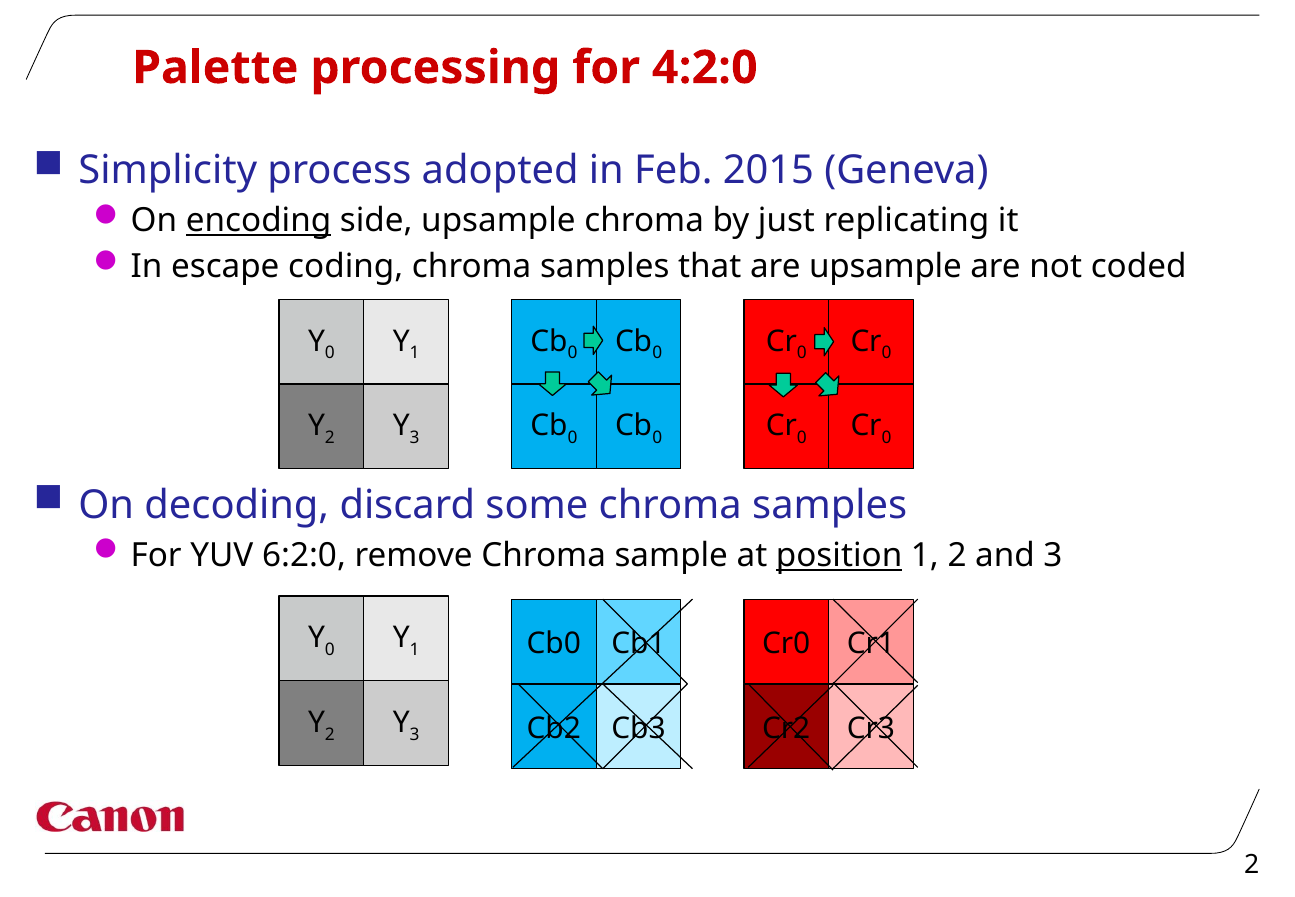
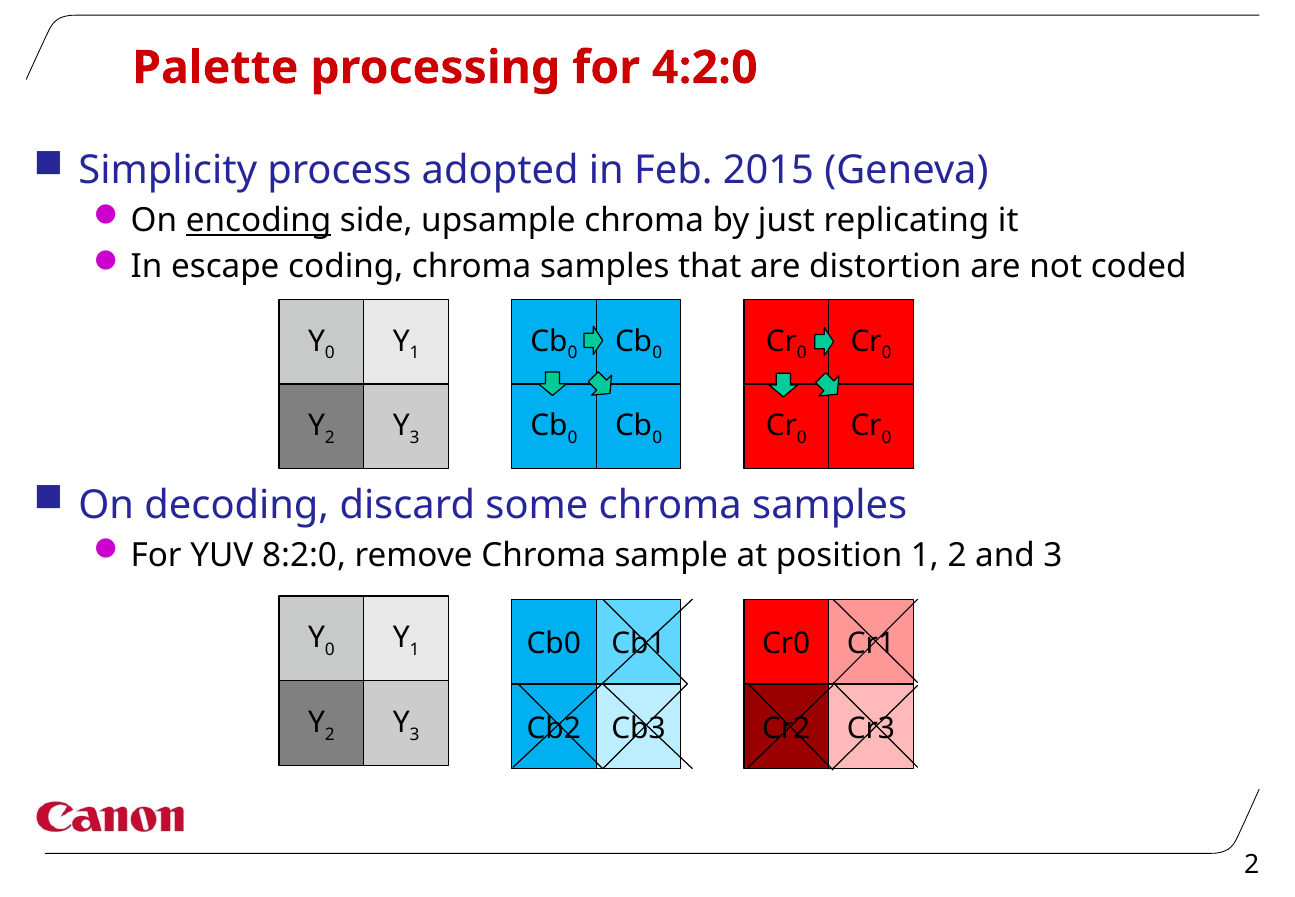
are upsample: upsample -> distortion (885, 267)
6:2:0: 6:2:0 -> 8:2:0 (304, 555)
position underline: present -> none (839, 555)
